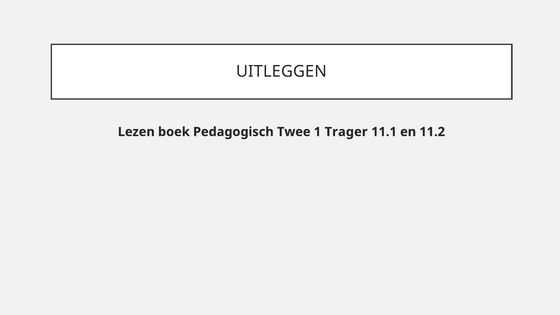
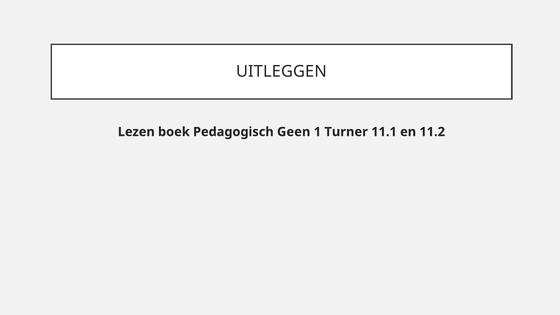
Twee: Twee -> Geen (294, 132)
Trager: Trager -> Turner (346, 132)
